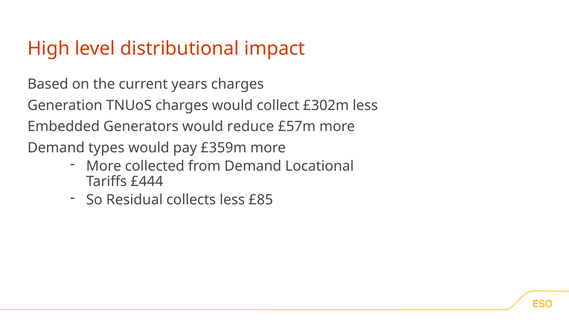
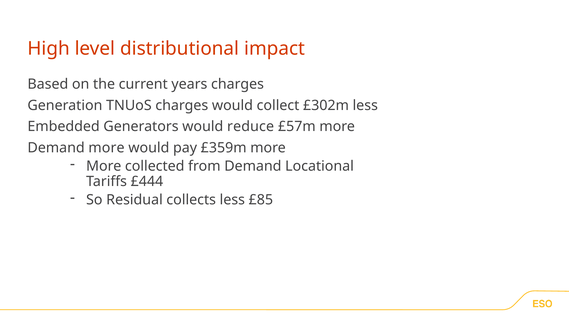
Demand types: types -> more (106, 148)
